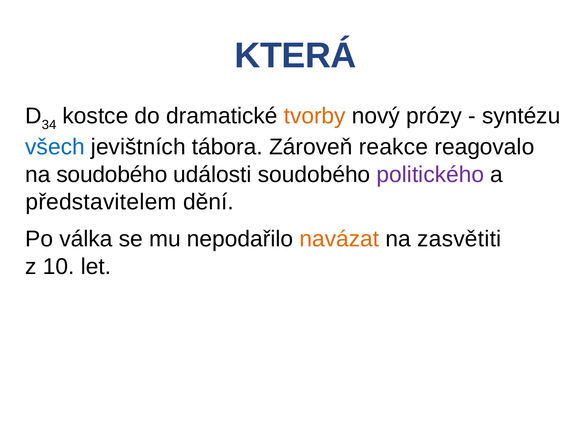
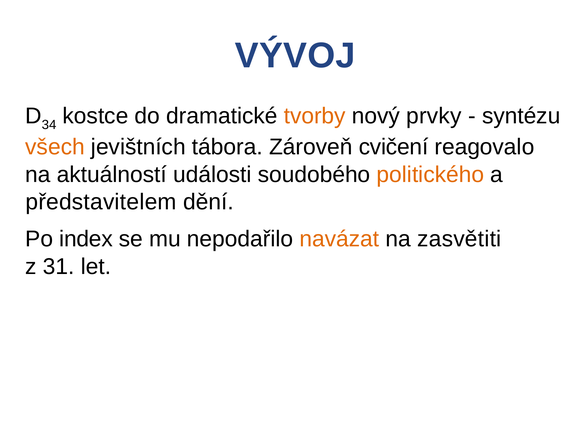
KTERÁ: KTERÁ -> VÝVOJ (295, 56)
prózy: prózy -> prvky (434, 116)
všech colour: blue -> orange (55, 147)
reakce: reakce -> cvičení (394, 147)
na soudobého: soudobého -> aktuálností (112, 174)
politického colour: purple -> orange (430, 174)
válka: válka -> index (86, 239)
10: 10 -> 31 (59, 266)
